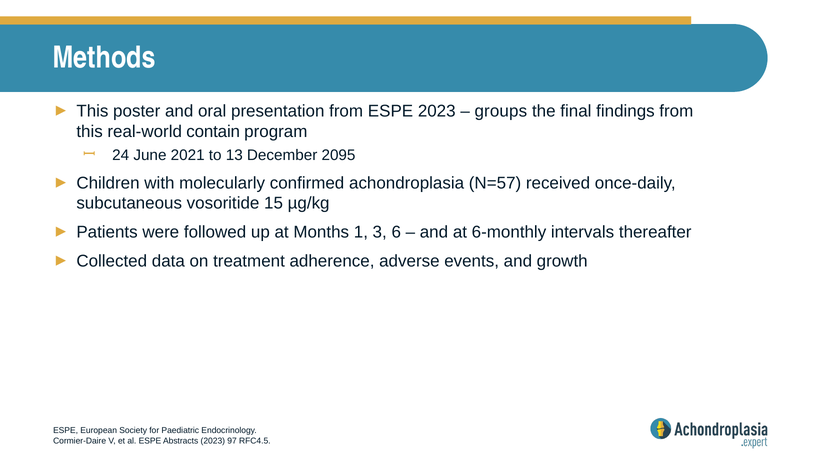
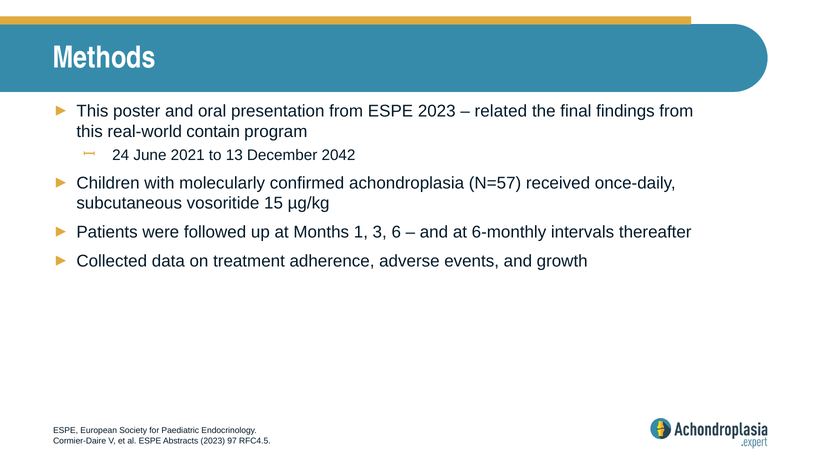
groups: groups -> related (501, 111)
2095: 2095 -> 2042 (338, 155)
